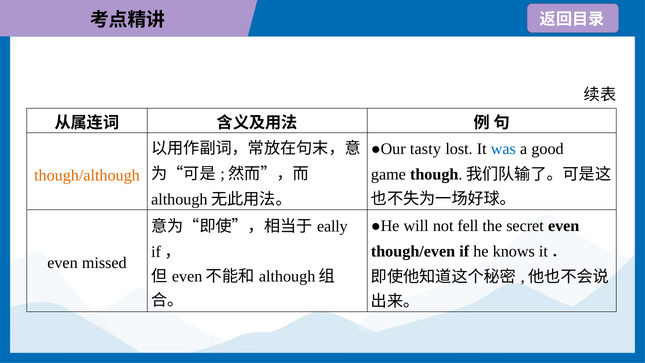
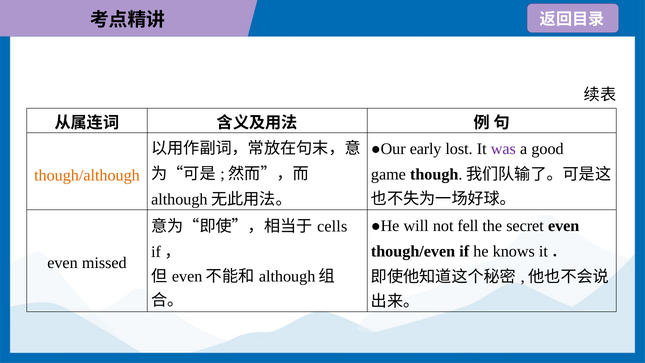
tasty: tasty -> early (426, 149)
was colour: blue -> purple (503, 149)
eally: eally -> cells (332, 226)
